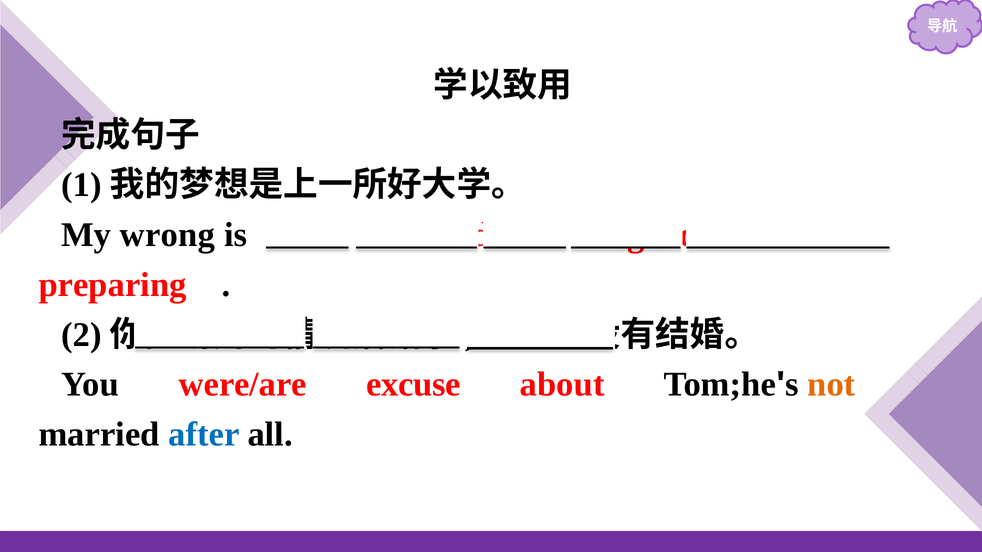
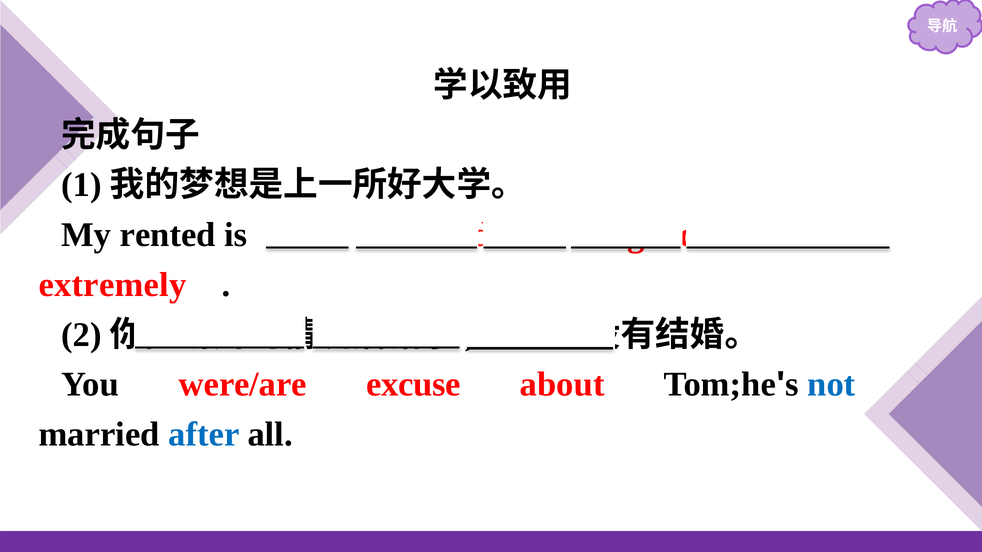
wrong: wrong -> rented (168, 235)
preparing: preparing -> extremely (112, 285)
not colour: orange -> blue (831, 385)
